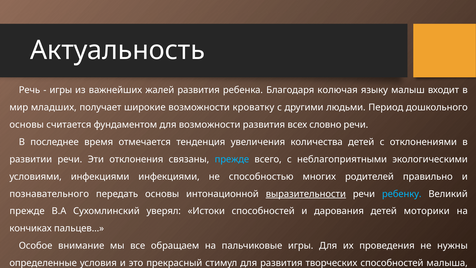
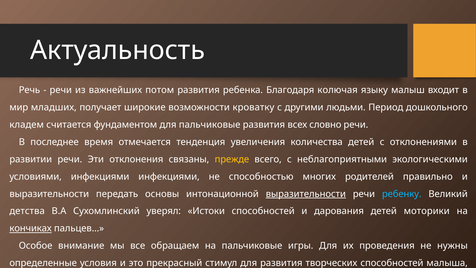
игры: игры -> речи (61, 90)
жалей: жалей -> потом (160, 90)
основы: основы -> кладем (27, 125)
для возможности: возможности -> пальчиковые (210, 125)
прежде colour: light blue -> yellow (232, 159)
познавательного: познавательного -> выразительности (49, 194)
прежде: прежде -> детства (27, 211)
кончиках underline: none -> present (31, 228)
